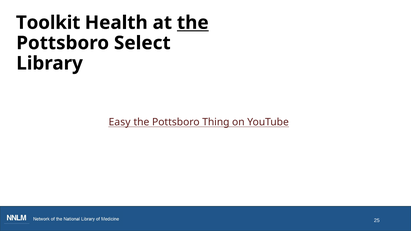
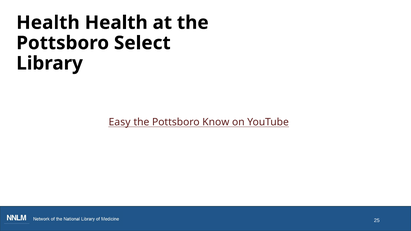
Toolkit: Toolkit -> Health (48, 23)
the underline: present -> none (193, 23)
Thing: Thing -> Know (216, 122)
